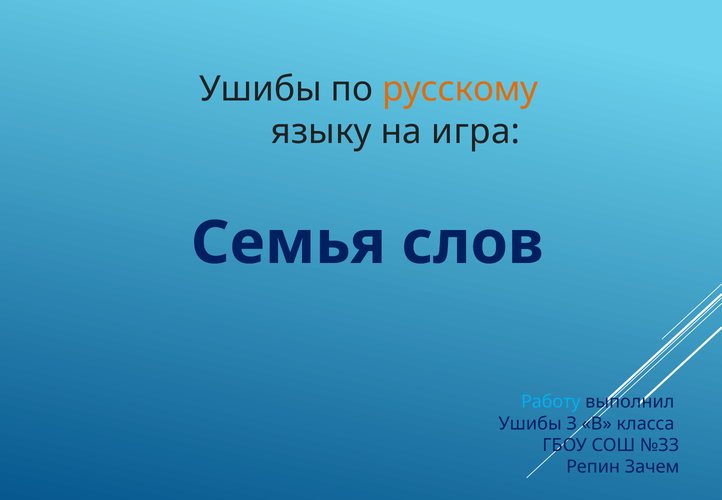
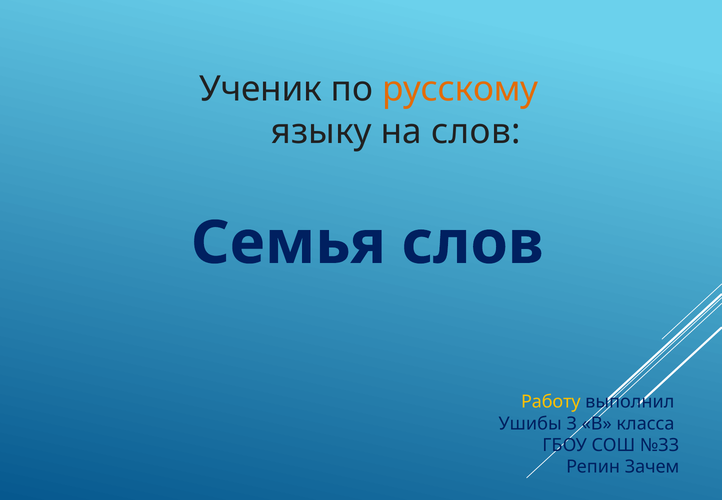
Ушибы: Ушибы -> Ученик (261, 89)
на игра: игра -> слов (476, 131)
Работу colour: light blue -> yellow (551, 402)
